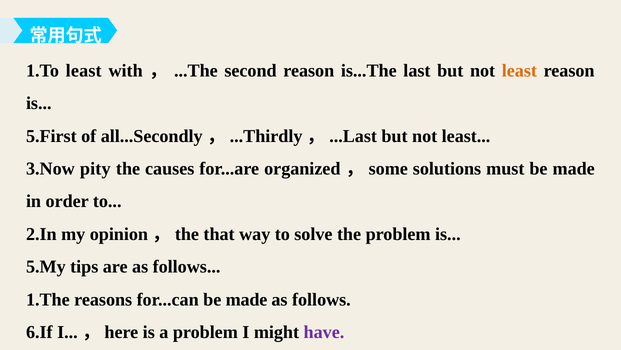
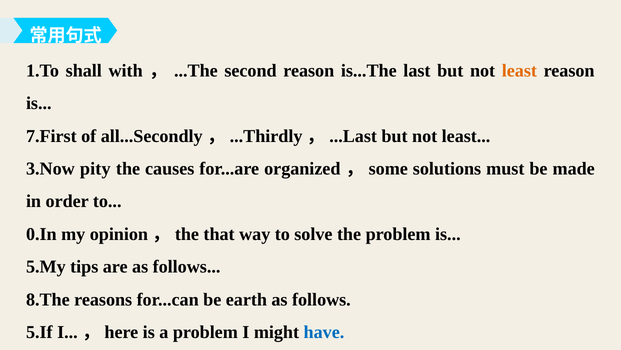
1.To least: least -> shall (84, 71)
5.First: 5.First -> 7.First (51, 136)
2.In: 2.In -> 0.In (41, 234)
1.The: 1.The -> 8.The (48, 299)
for...can be made: made -> earth (246, 299)
6.If: 6.If -> 5.If (39, 332)
have colour: purple -> blue (324, 332)
